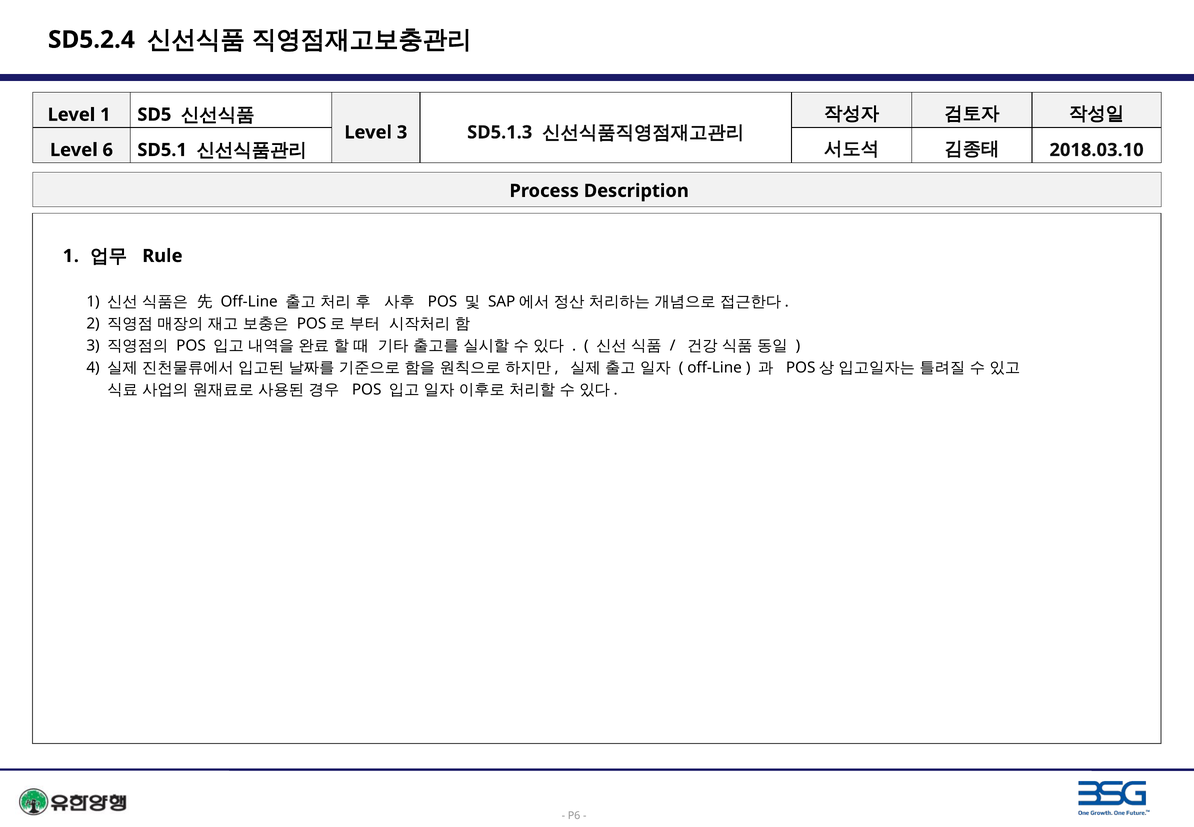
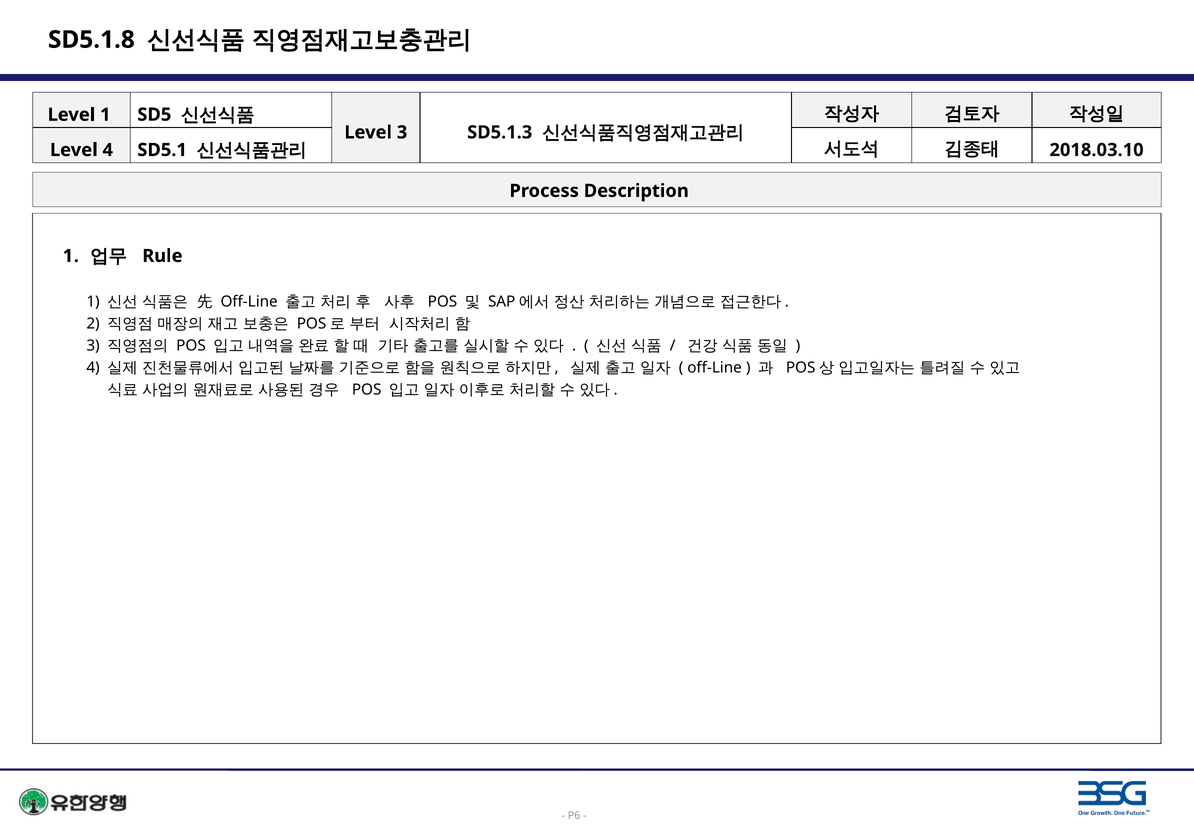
SD5.2.4: SD5.2.4 -> SD5.1.8 (91, 40)
Level 6: 6 -> 4 (108, 150)
